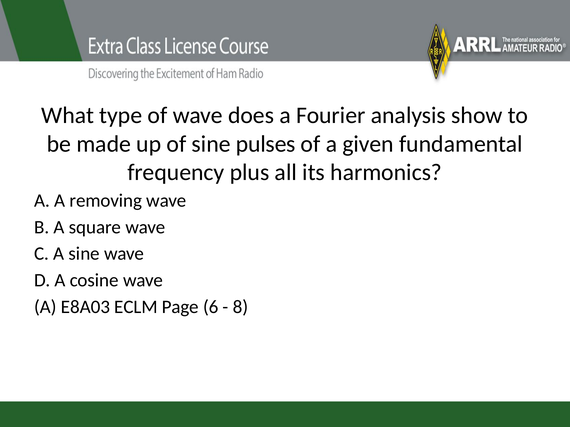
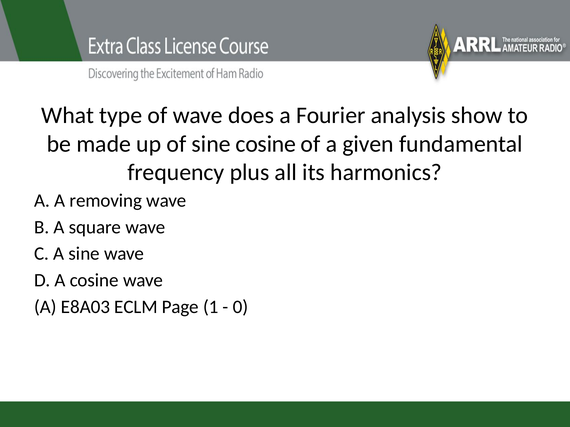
sine pulses: pulses -> cosine (266, 144)
6: 6 -> 1 (211, 307)
8: 8 -> 0 (240, 307)
